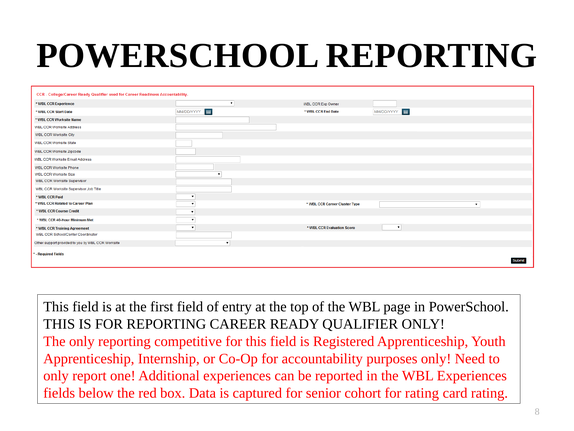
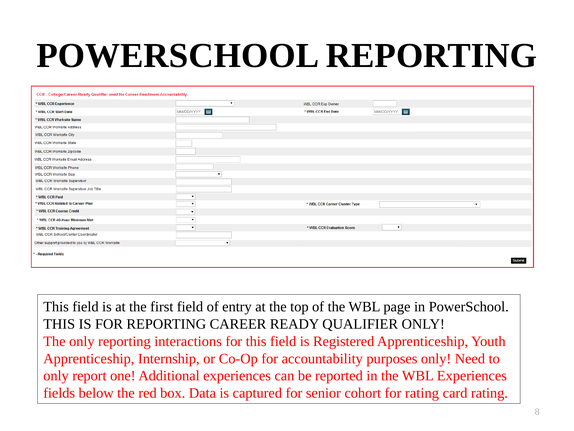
competitive: competitive -> interactions (188, 341)
